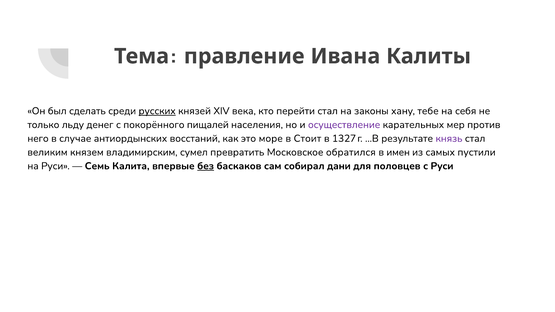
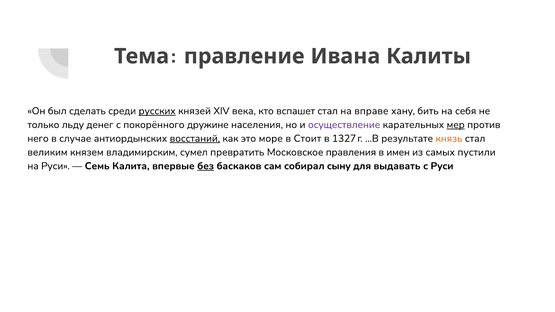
перейти: перейти -> вспашет (296, 111)
законы: законы -> вправе (371, 111)
тебе: тебе -> бить (428, 111)
пищалей: пищалей -> дружине (208, 125)
мер underline: none -> present (456, 125)
восстаний underline: none -> present (195, 139)
князь colour: purple -> orange (449, 139)
обратился: обратился -> правления (351, 152)
дани: дани -> сыну (339, 166)
половцев: половцев -> выдавать (397, 166)
